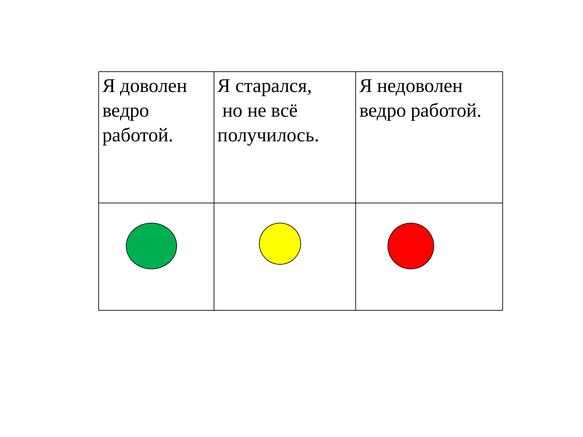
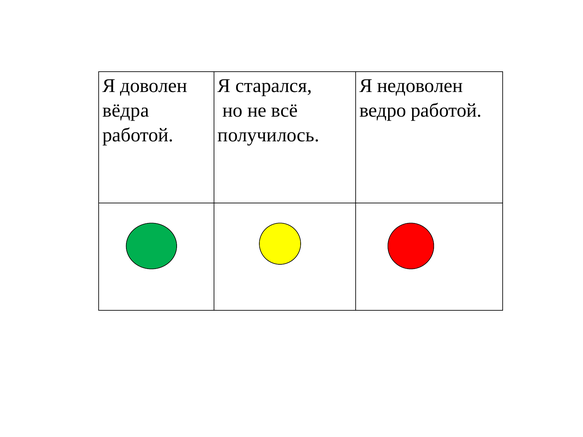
ведро: ведро -> вёдра (126, 111)
